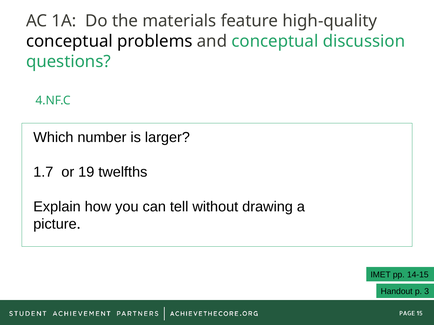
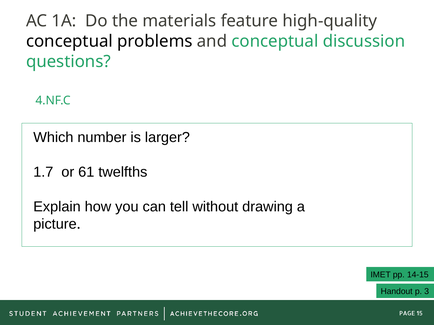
19: 19 -> 61 (86, 172)
